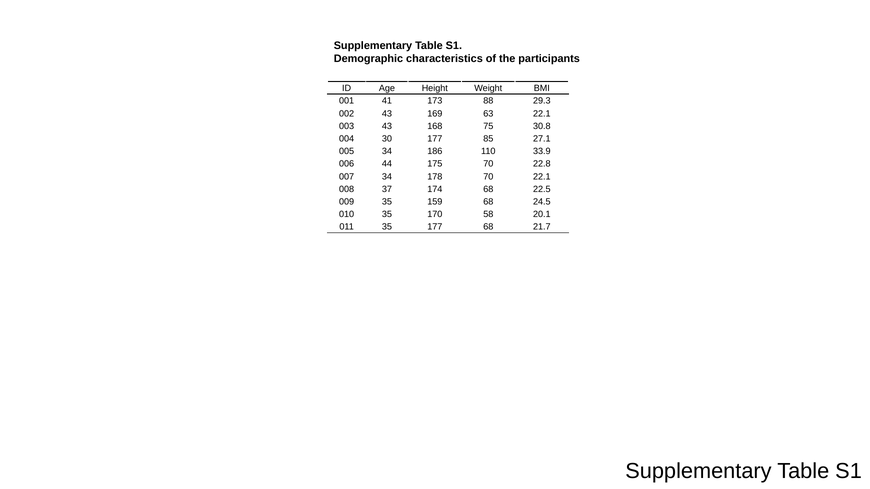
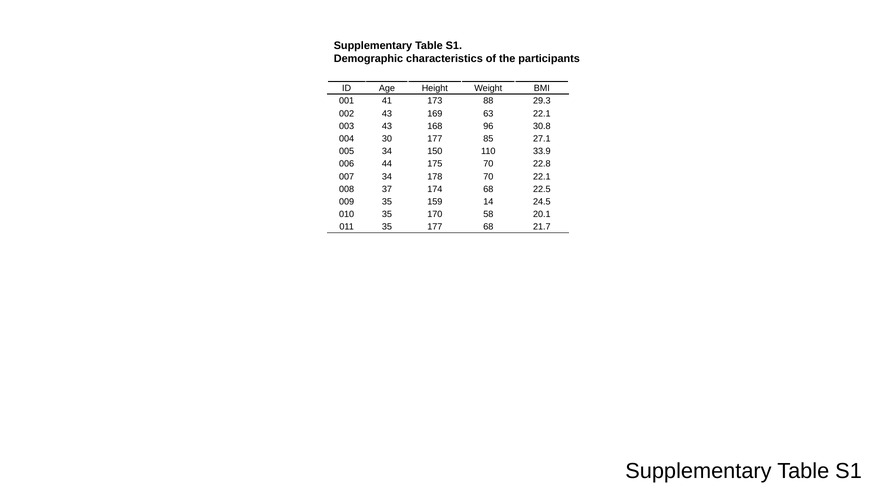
75: 75 -> 96 (488, 126)
186: 186 -> 150 (435, 151)
159 68: 68 -> 14 (488, 202)
